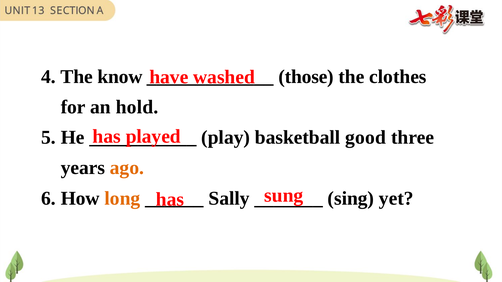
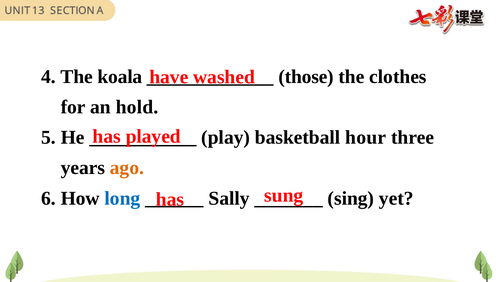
know: know -> koala (120, 77)
good: good -> hour (366, 138)
long colour: orange -> blue (122, 199)
